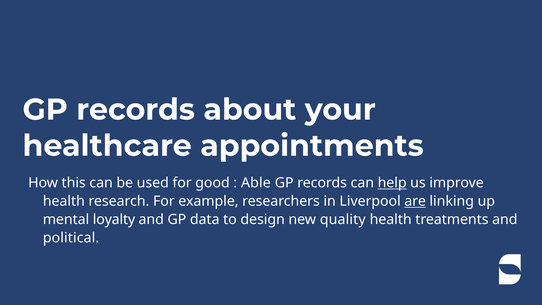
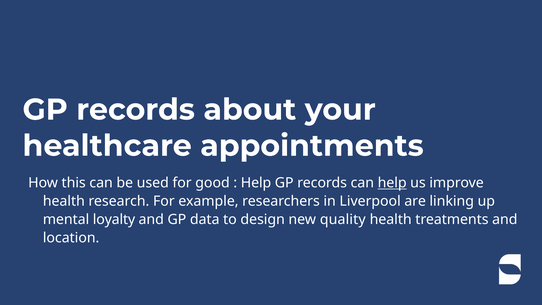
Able: Able -> Help (256, 183)
are underline: present -> none (415, 201)
political: political -> location (71, 238)
